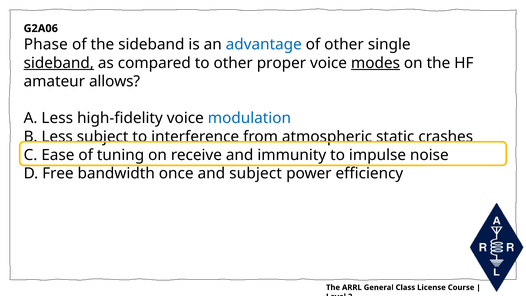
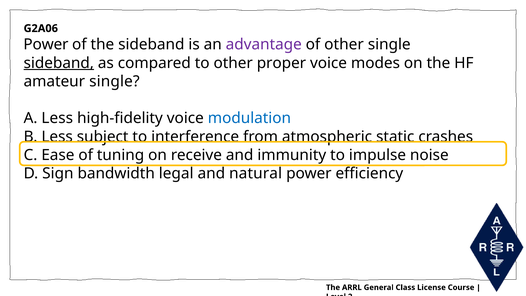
Phase: Phase -> Power (46, 45)
advantage colour: blue -> purple (264, 45)
modes underline: present -> none (375, 63)
amateur allows: allows -> single (114, 81)
Free: Free -> Sign (58, 173)
once: once -> legal (176, 173)
and subject: subject -> natural (256, 173)
